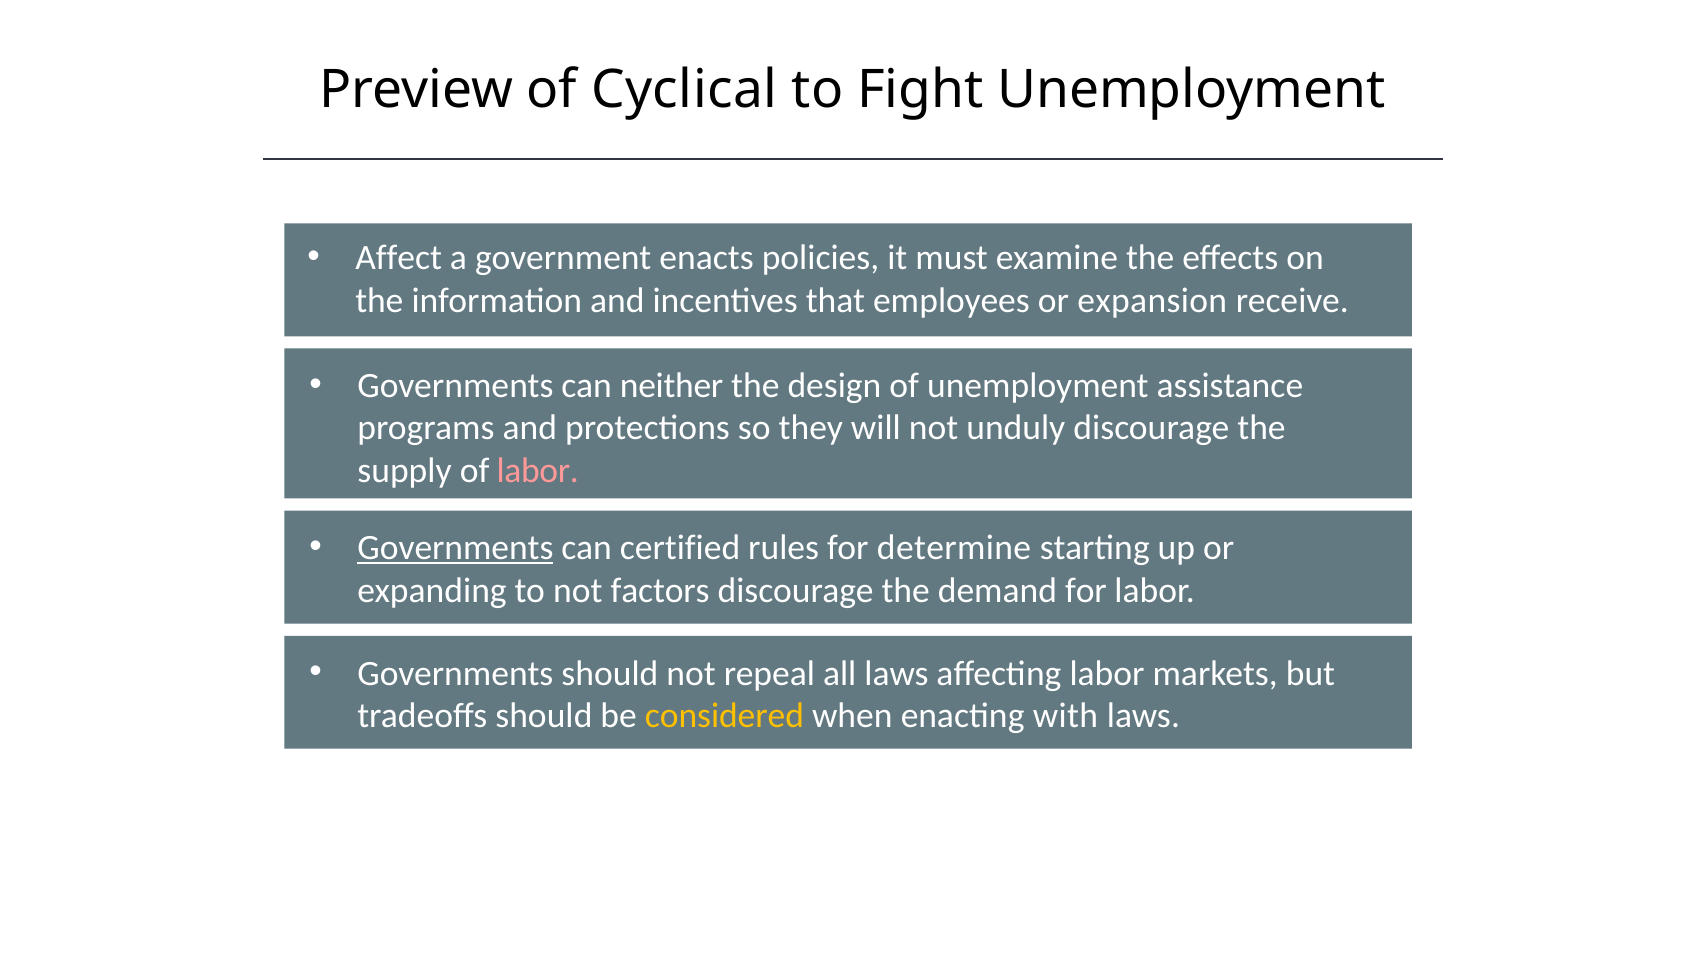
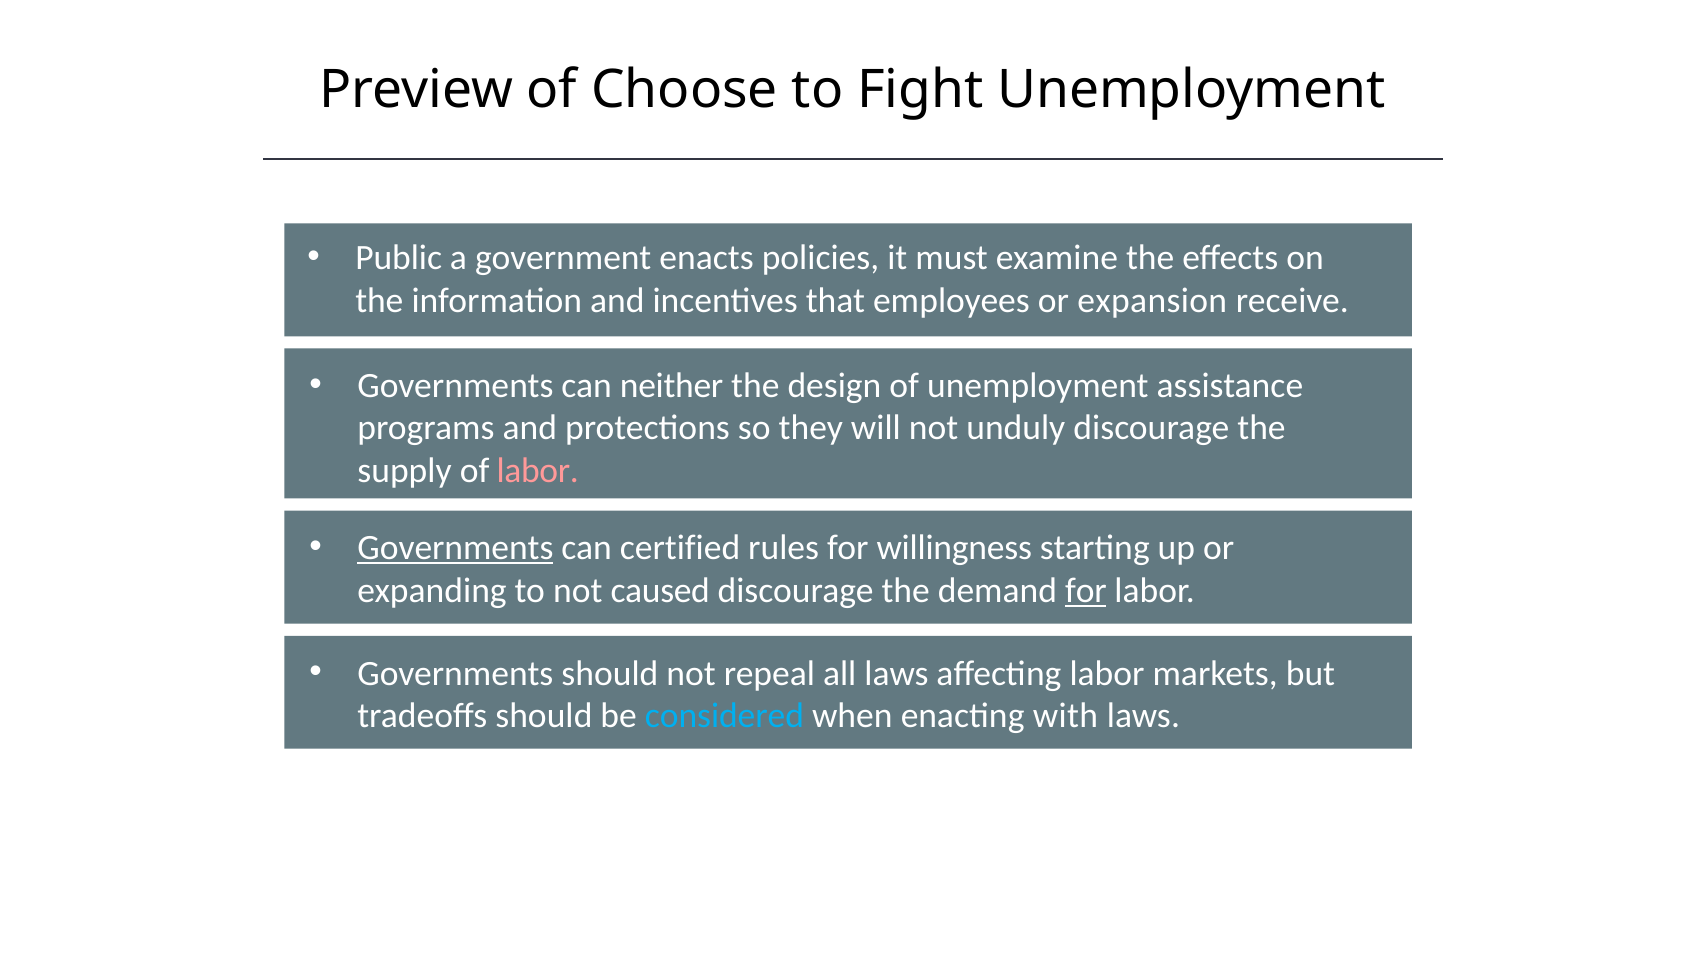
Cyclical: Cyclical -> Choose (685, 89)
Affect: Affect -> Public (399, 258)
determine: determine -> willingness (954, 547)
factors: factors -> caused (660, 590)
for underline: none -> present (1086, 590)
considered colour: yellow -> light blue (724, 716)
